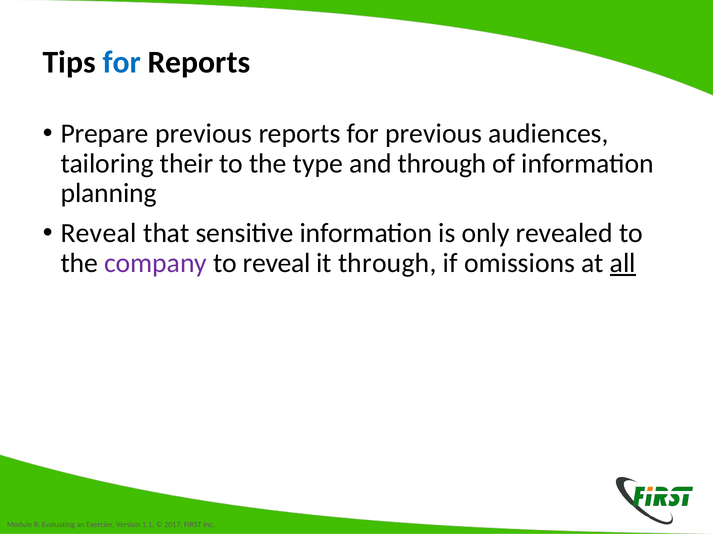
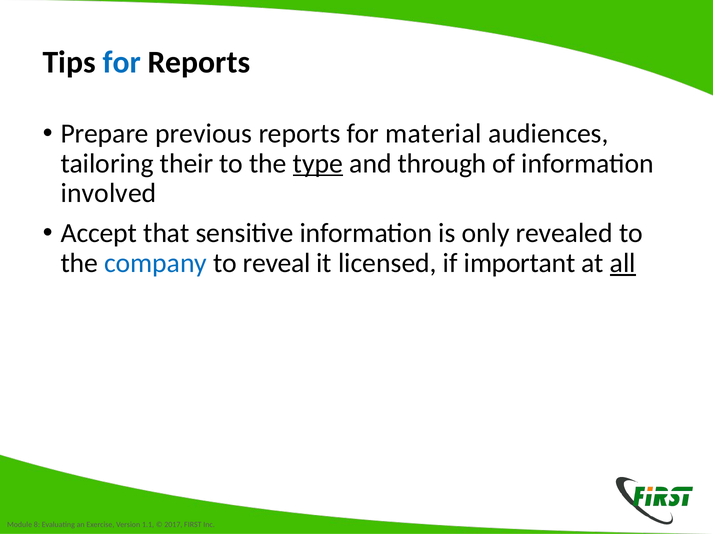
for previous: previous -> material (434, 134)
type underline: none -> present (318, 164)
planning: planning -> involved (109, 194)
Reveal: Reveal -> Accept (99, 233)
company colour: purple -> blue (156, 263)
it through: through -> licensed (387, 263)
omissions: omissions -> important (520, 263)
